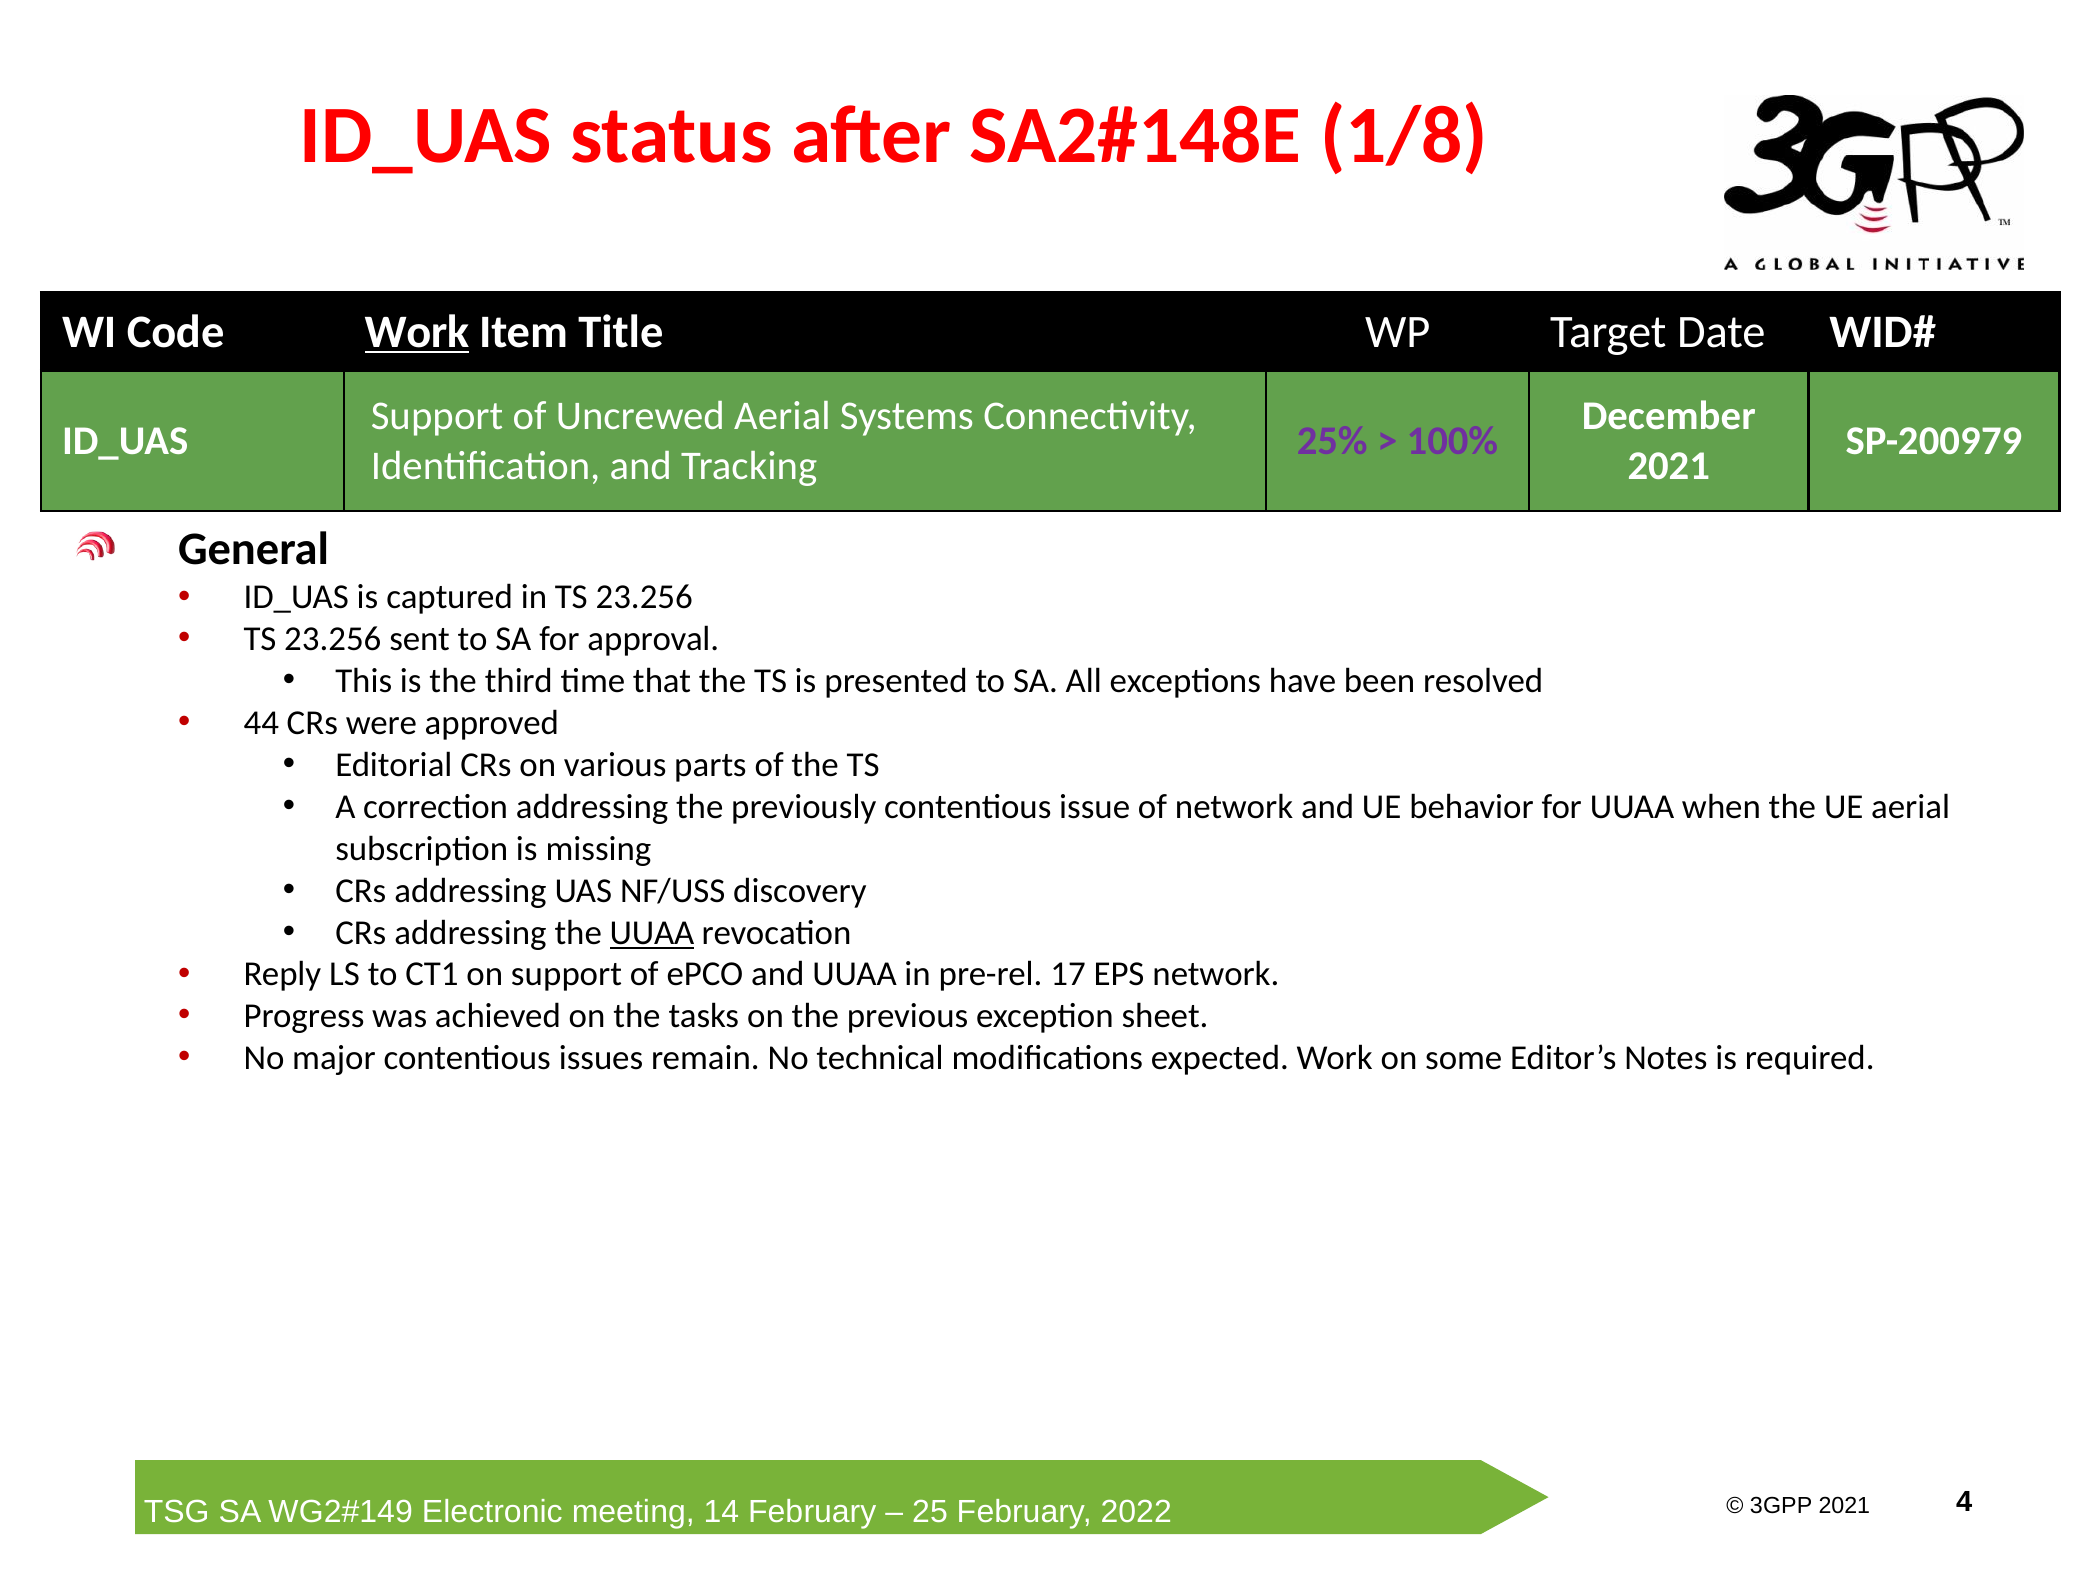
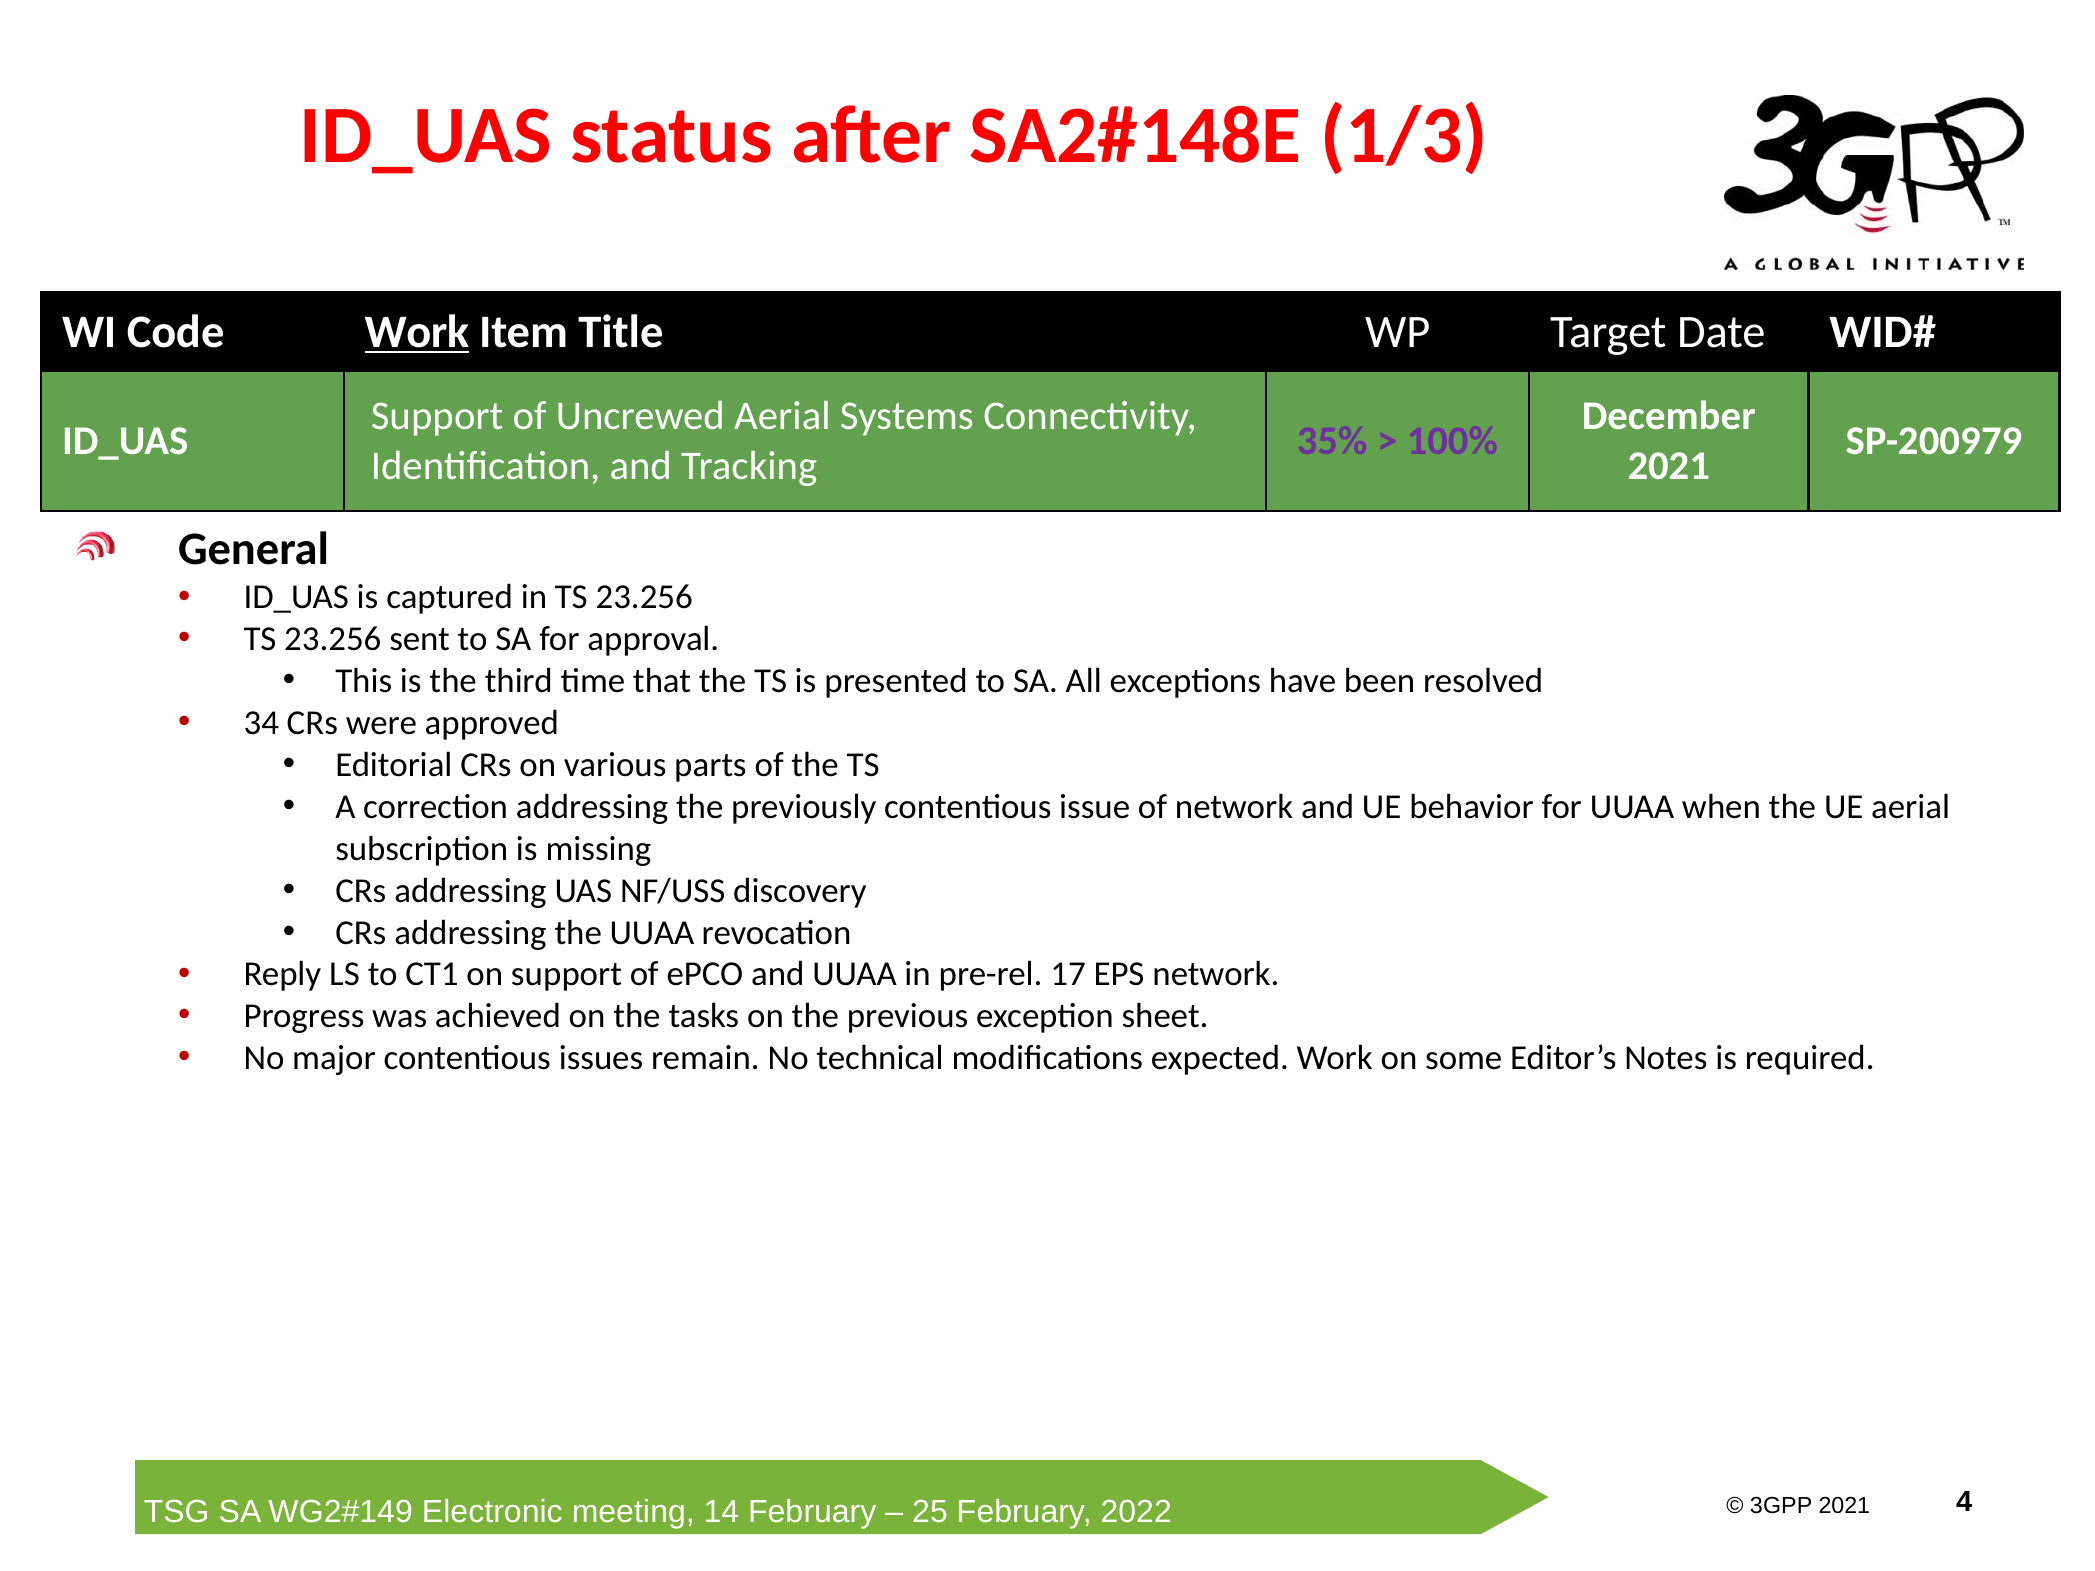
1/8: 1/8 -> 1/3 (1404, 135)
25%: 25% -> 35% (1332, 441)
44: 44 -> 34 (261, 723)
UUAA underline: present -> none (652, 933)
